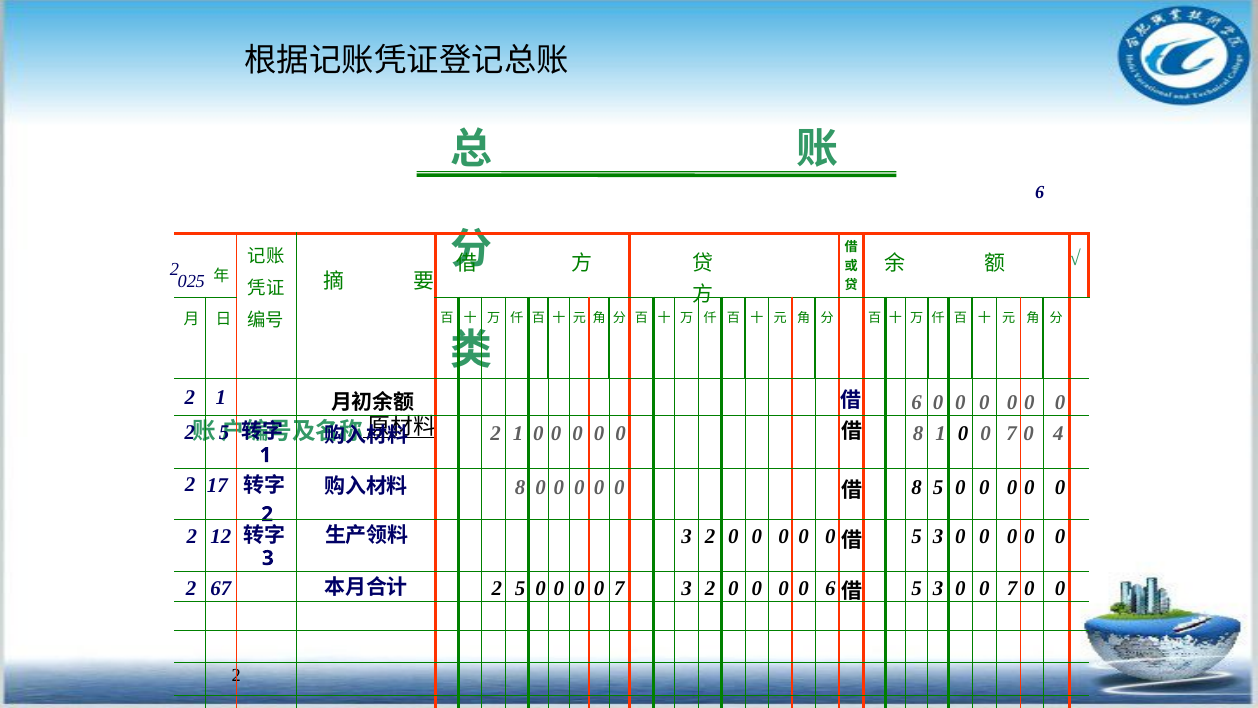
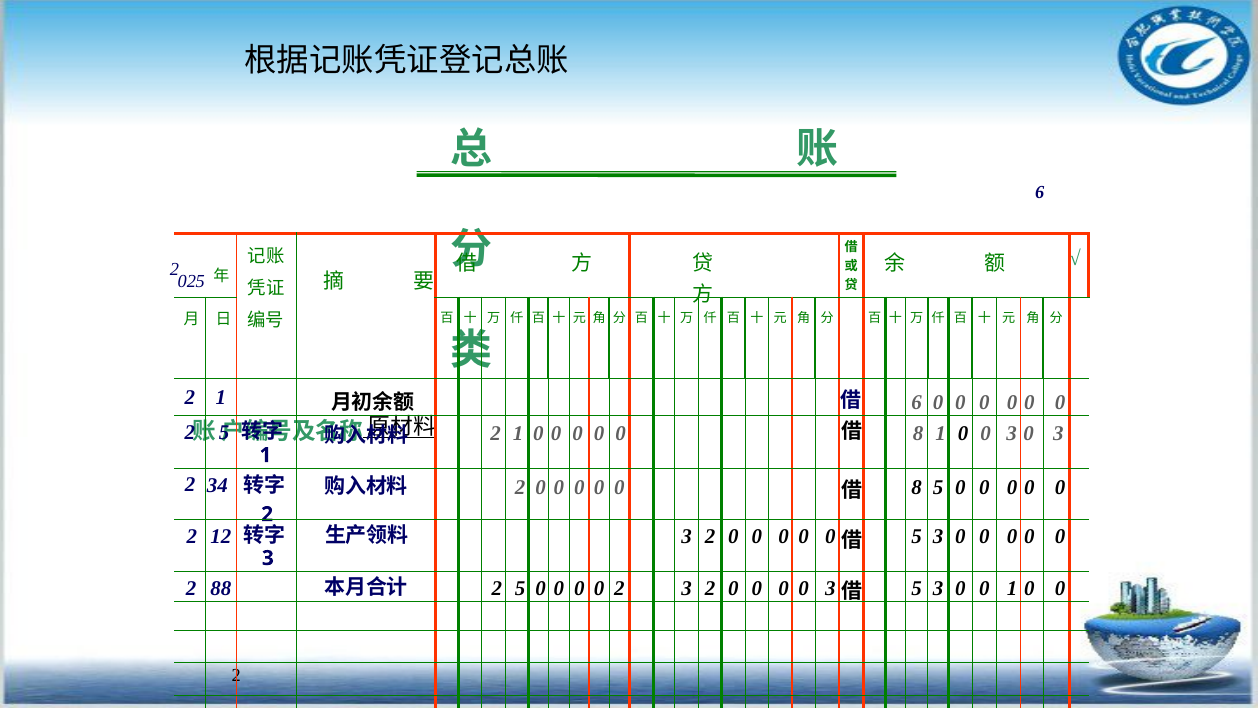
1 0 0 7: 7 -> 3 (1012, 433)
4: 4 -> 3 (1058, 433)
17: 17 -> 34 (217, 485)
8: 8 -> 2 (520, 487)
67: 67 -> 88 (221, 588)
7: 7 -> 2 (619, 589)
0 0 0 6: 6 -> 3 (830, 589)
3 0 0 7: 7 -> 1 (1012, 589)
